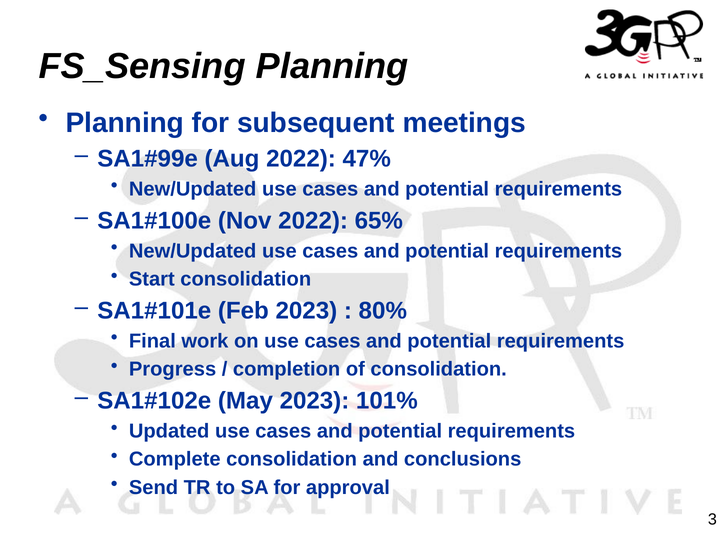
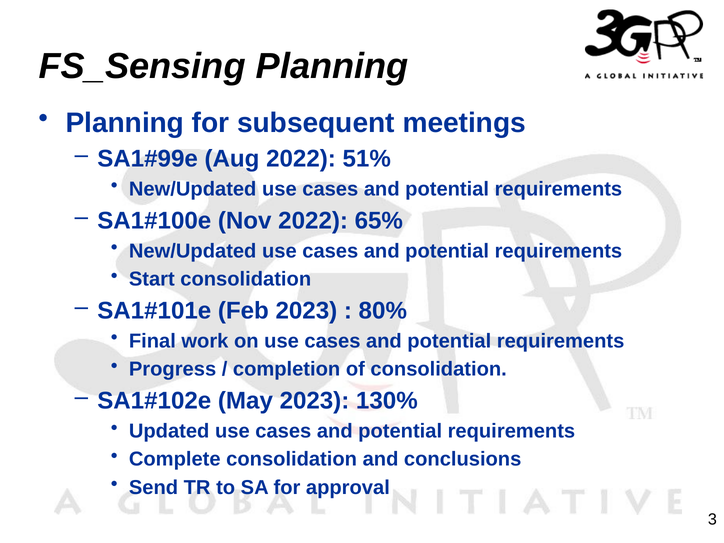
47%: 47% -> 51% (367, 159)
101%: 101% -> 130% (387, 401)
